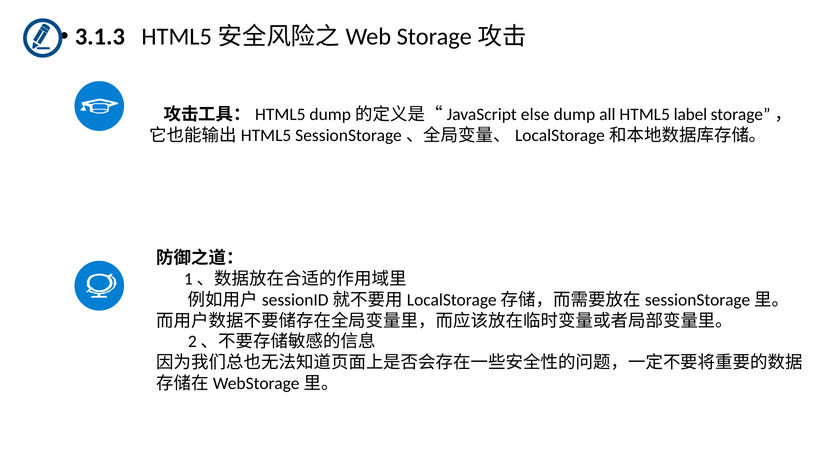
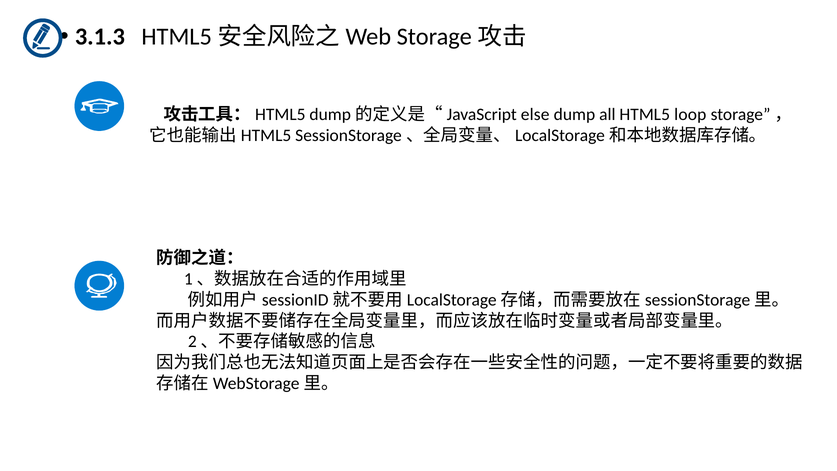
label: label -> loop (690, 115)
